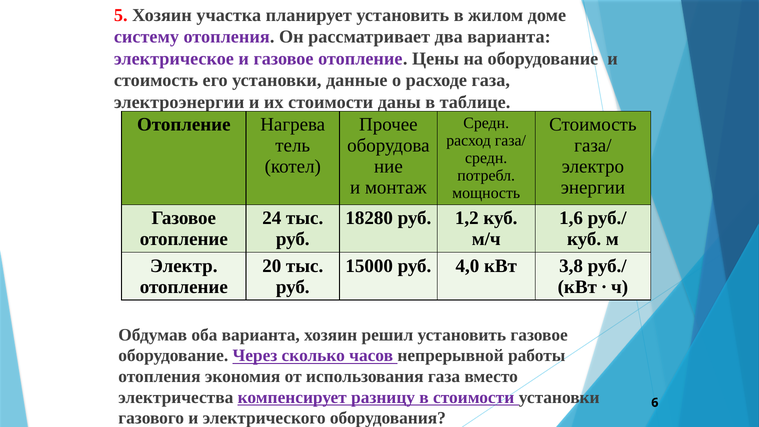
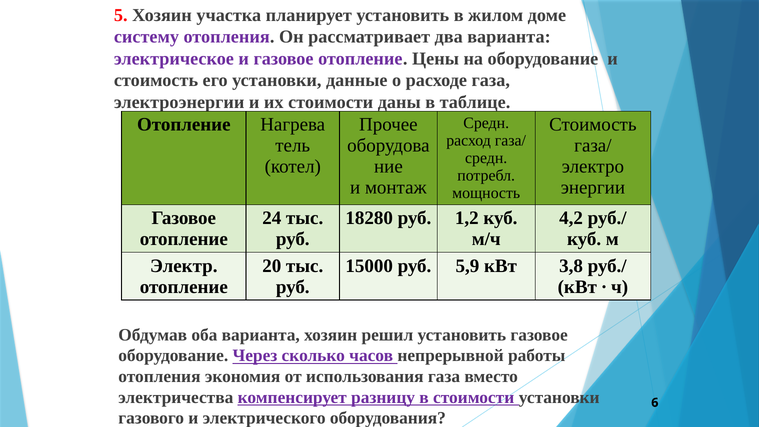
1,6: 1,6 -> 4,2 (571, 218)
4,0: 4,0 -> 5,9 (467, 266)
